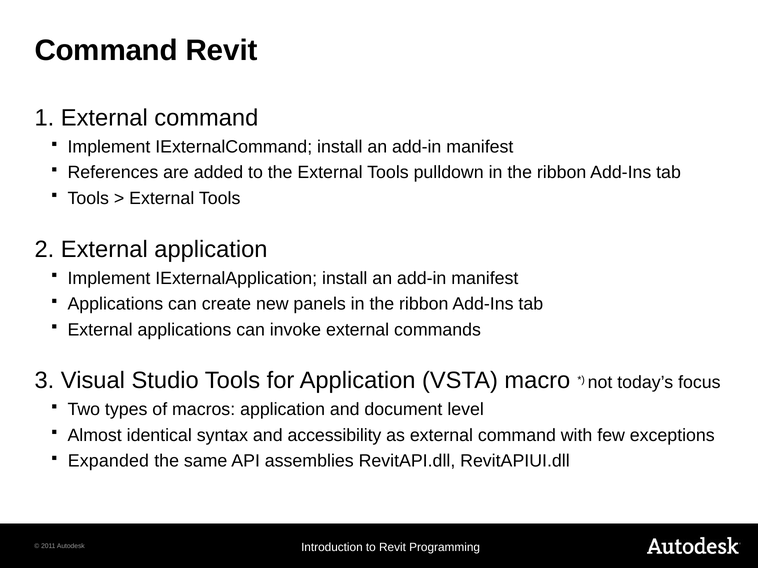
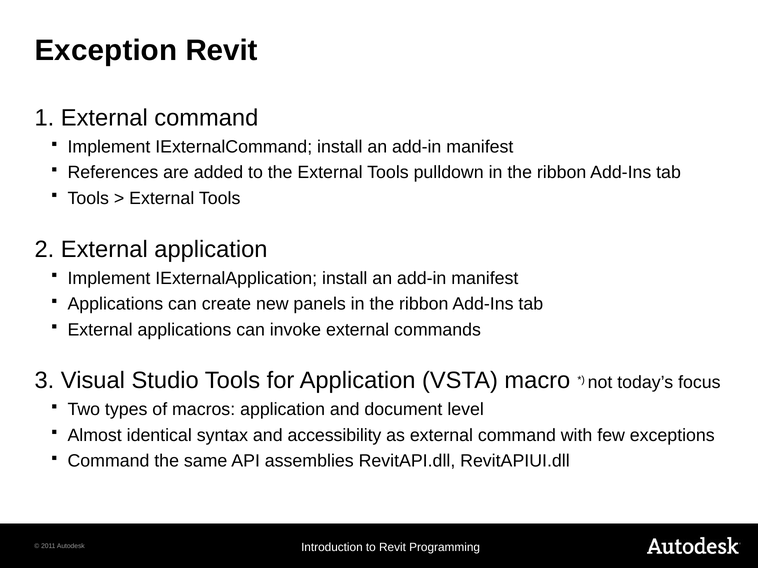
Command: Command -> Exception (106, 50)
Expanded: Expanded -> Command (108, 461)
